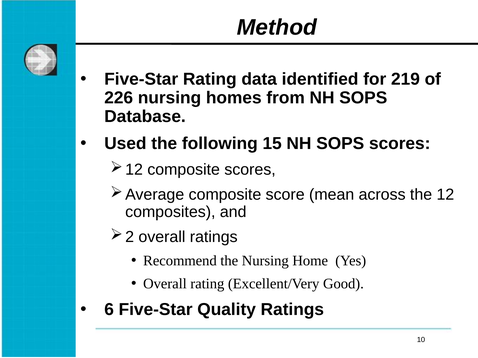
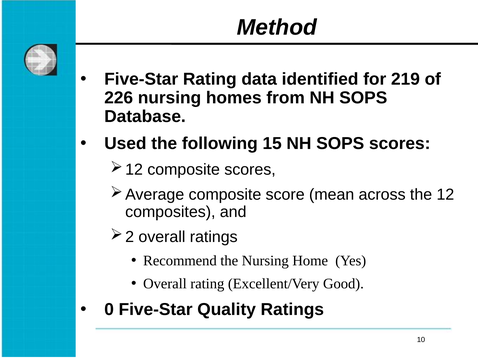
6: 6 -> 0 (109, 310)
